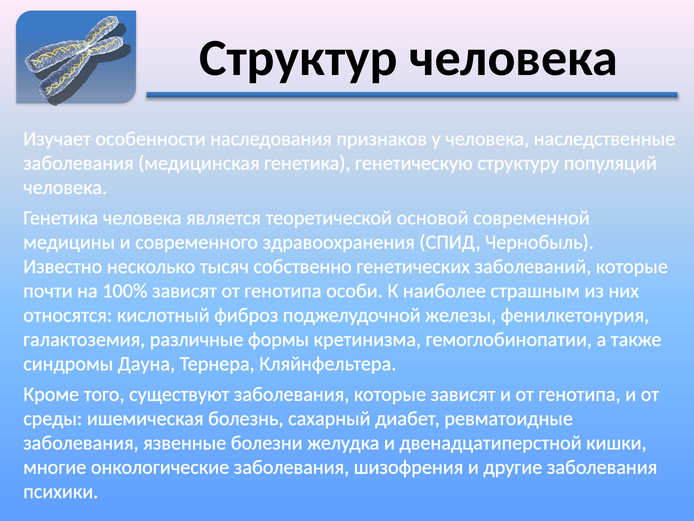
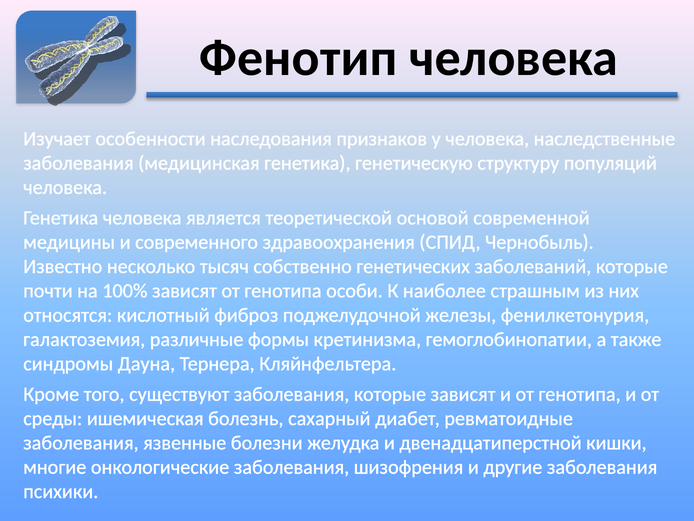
Структур: Структур -> Фенотип (298, 58)
